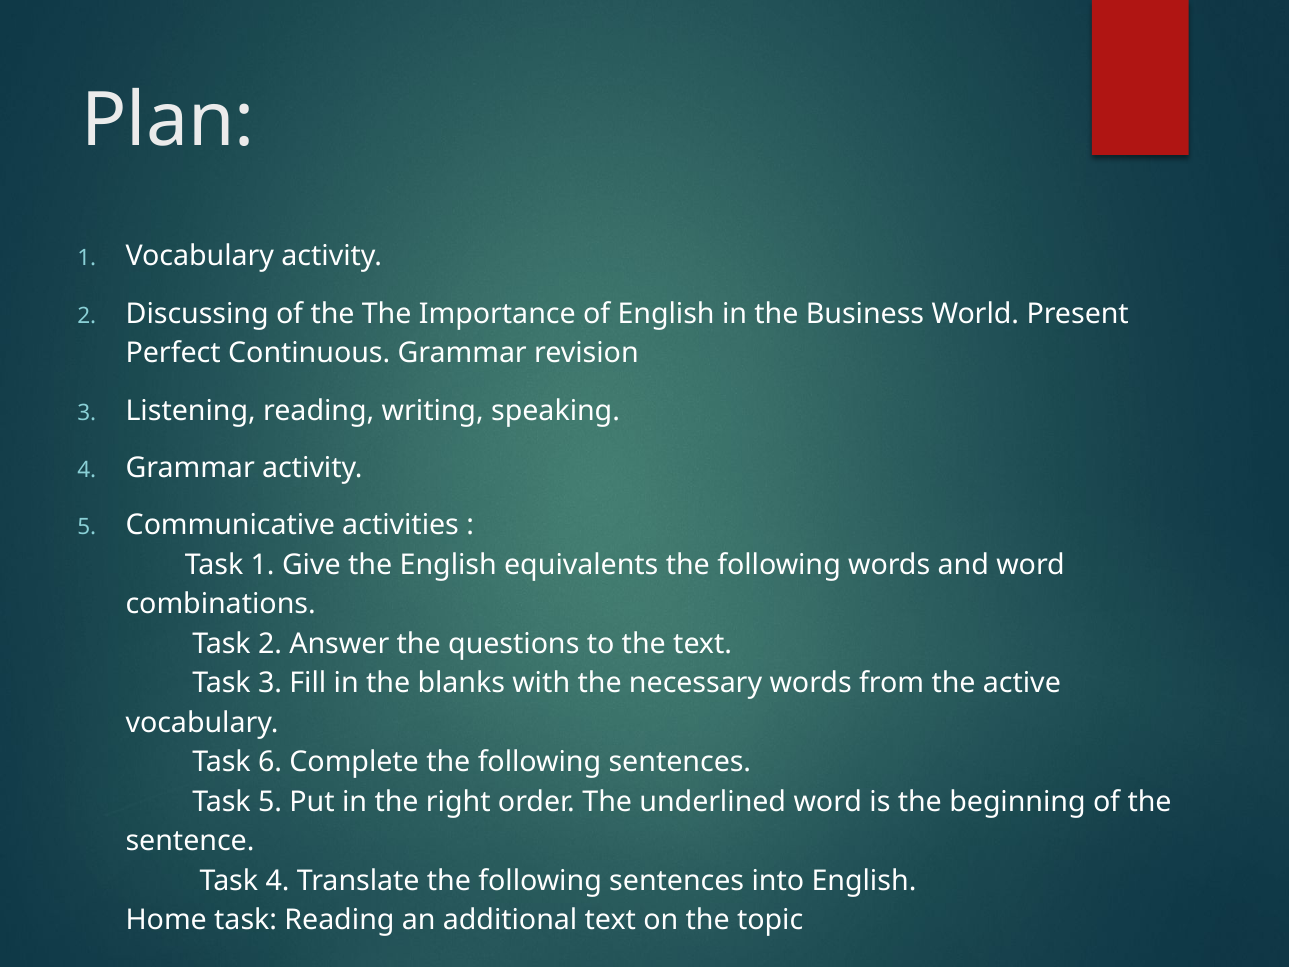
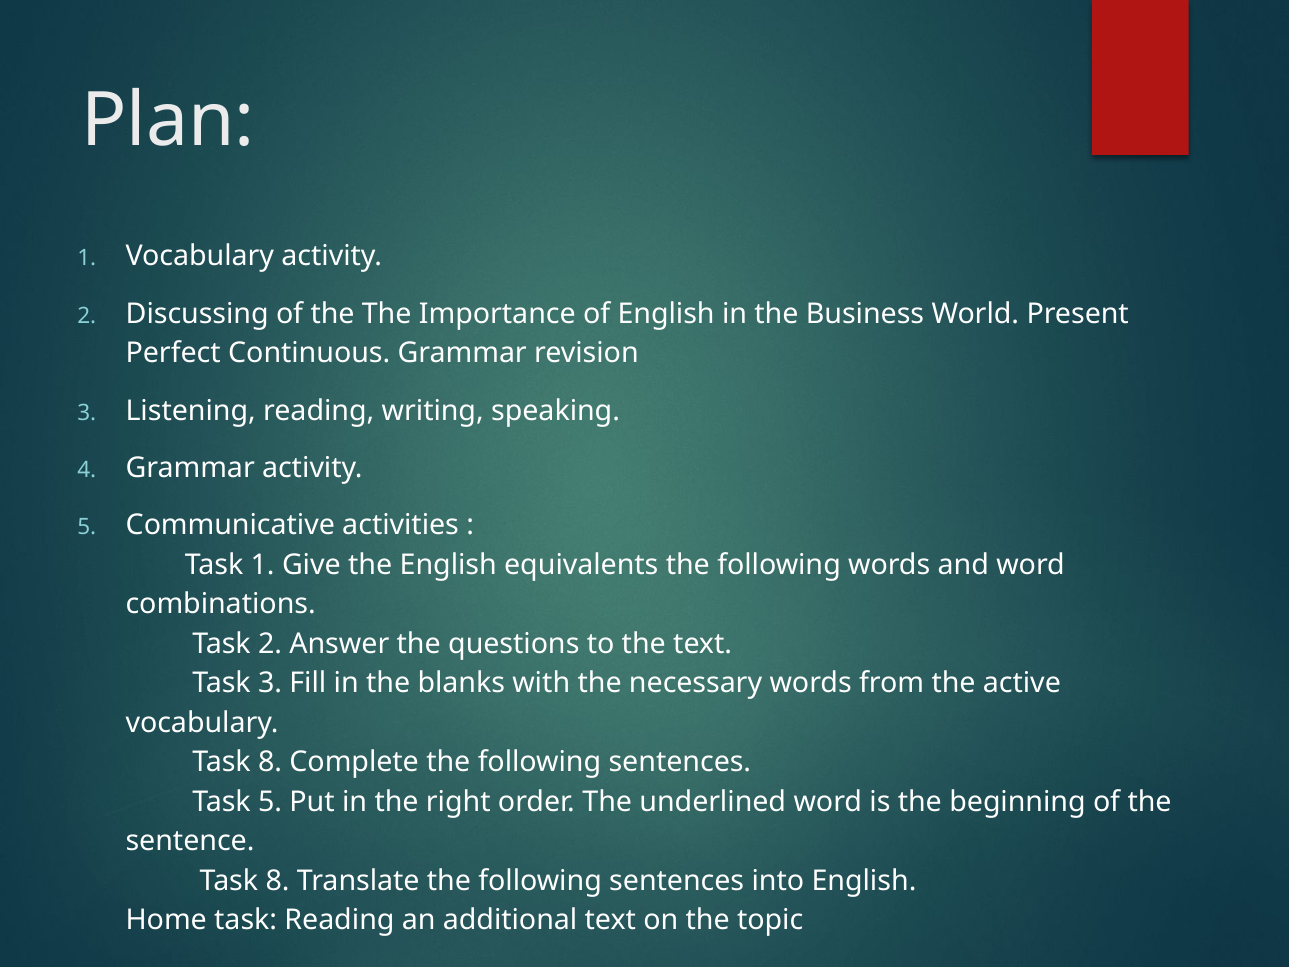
6: 6 -> 8 (270, 762)
4: 4 -> 8 (278, 881)
